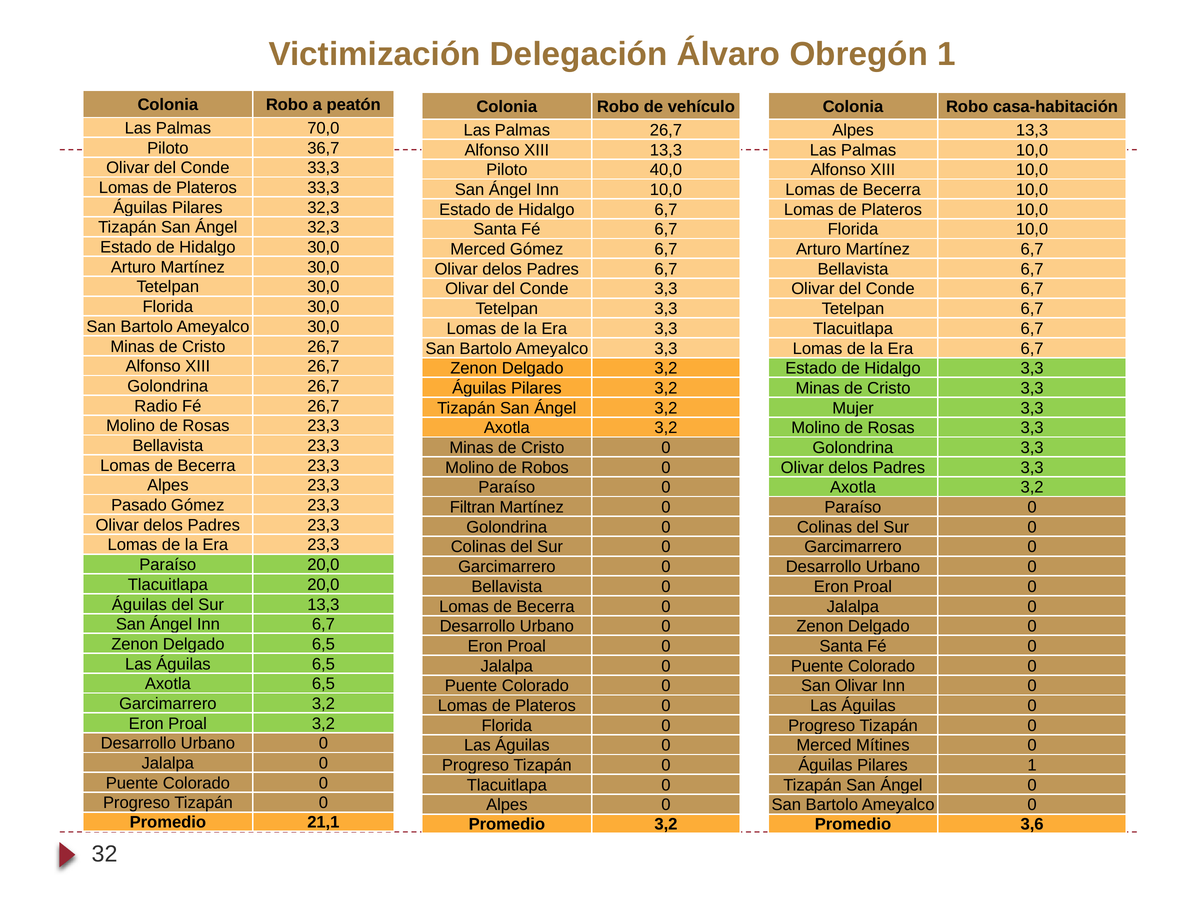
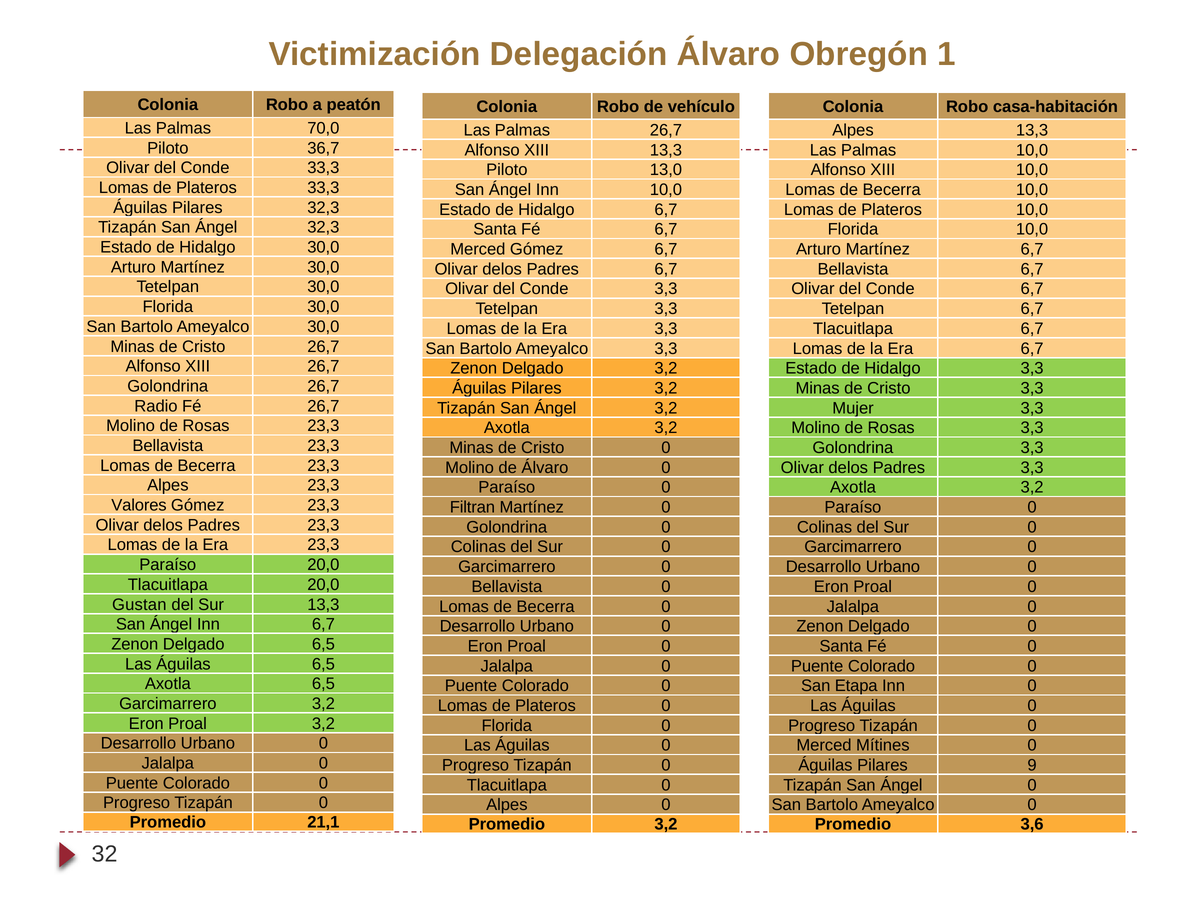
40,0: 40,0 -> 13,0 (666, 170)
de Robos: Robos -> Álvaro (545, 467)
Pasado: Pasado -> Valores (139, 505)
Águilas: Águilas -> Gustan (139, 604)
San Olivar: Olivar -> Etapa (856, 686)
Pilares 1: 1 -> 9 (1032, 765)
